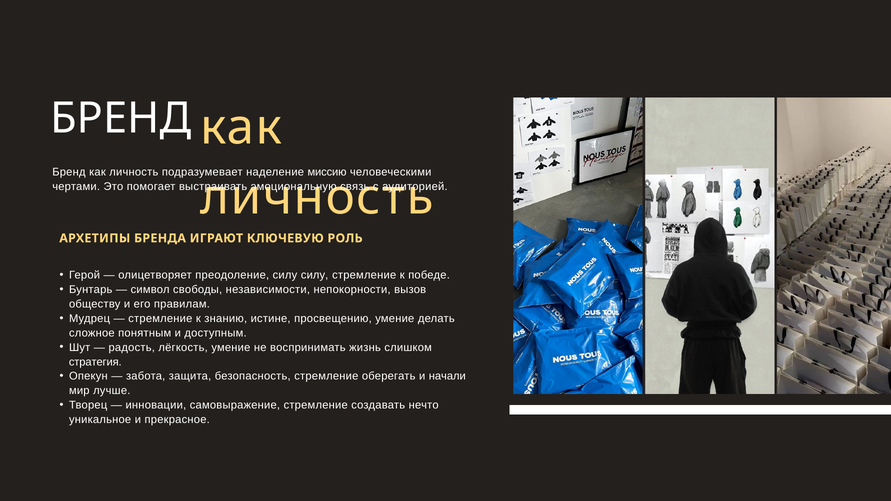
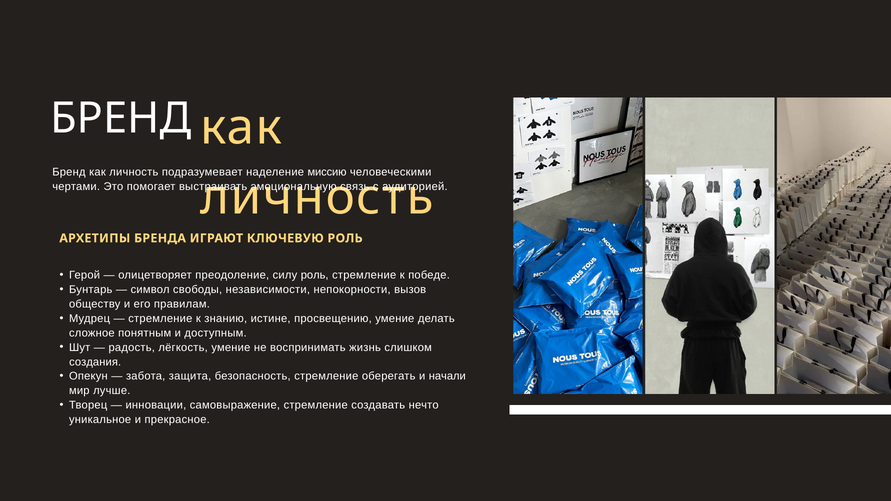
силу силу: силу -> роль (315, 275)
стратегия: стратегия -> создания (95, 362)
